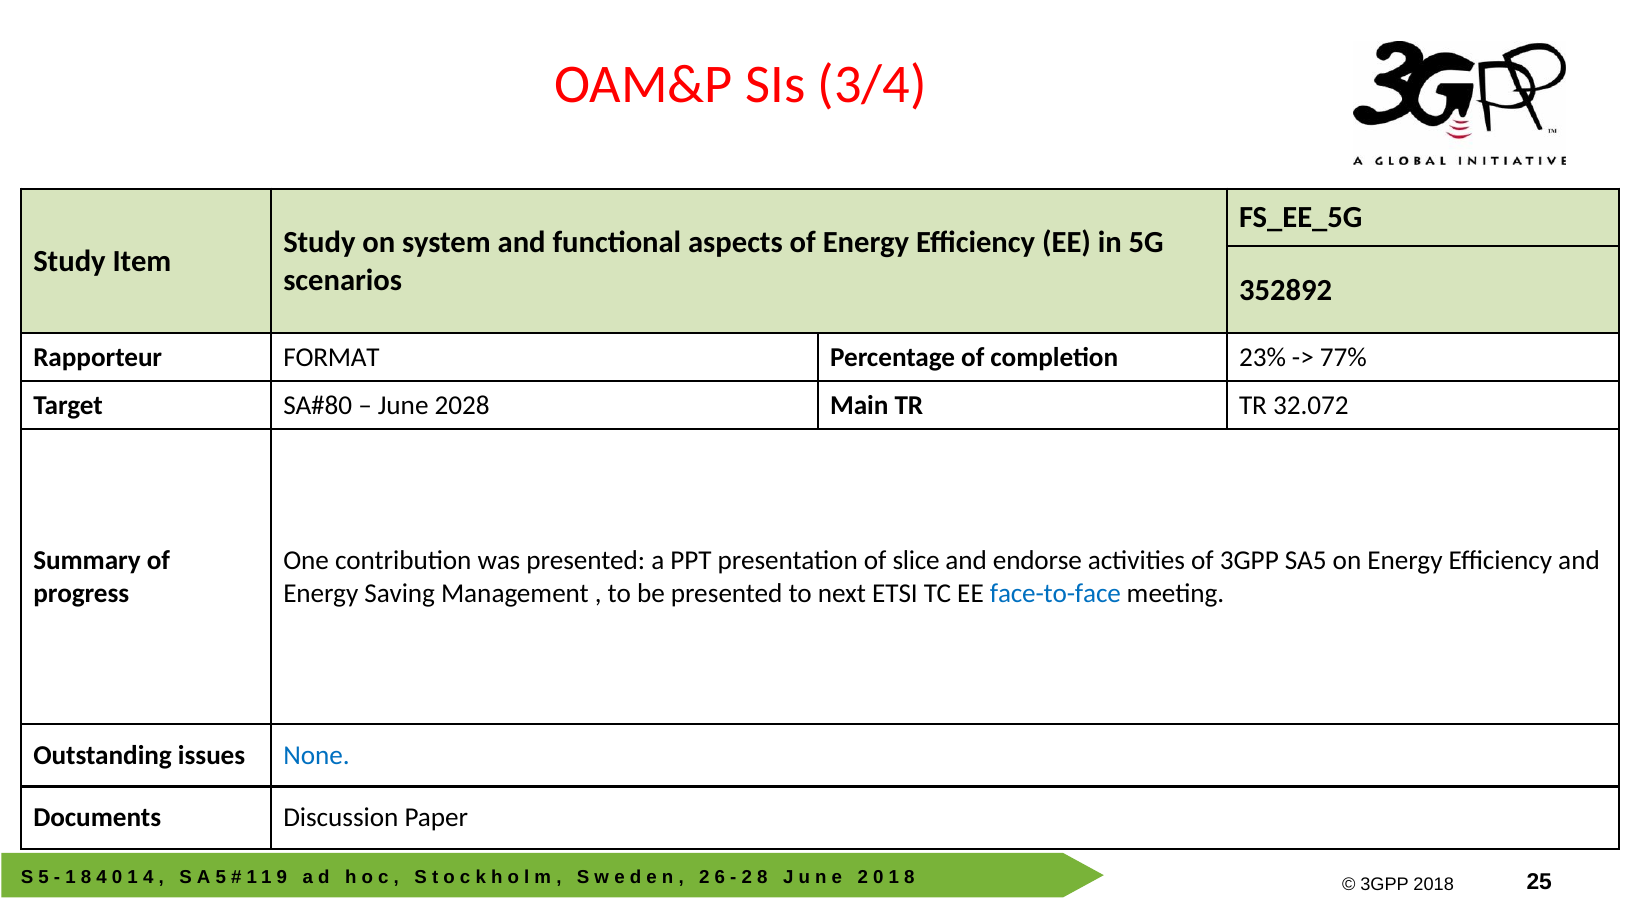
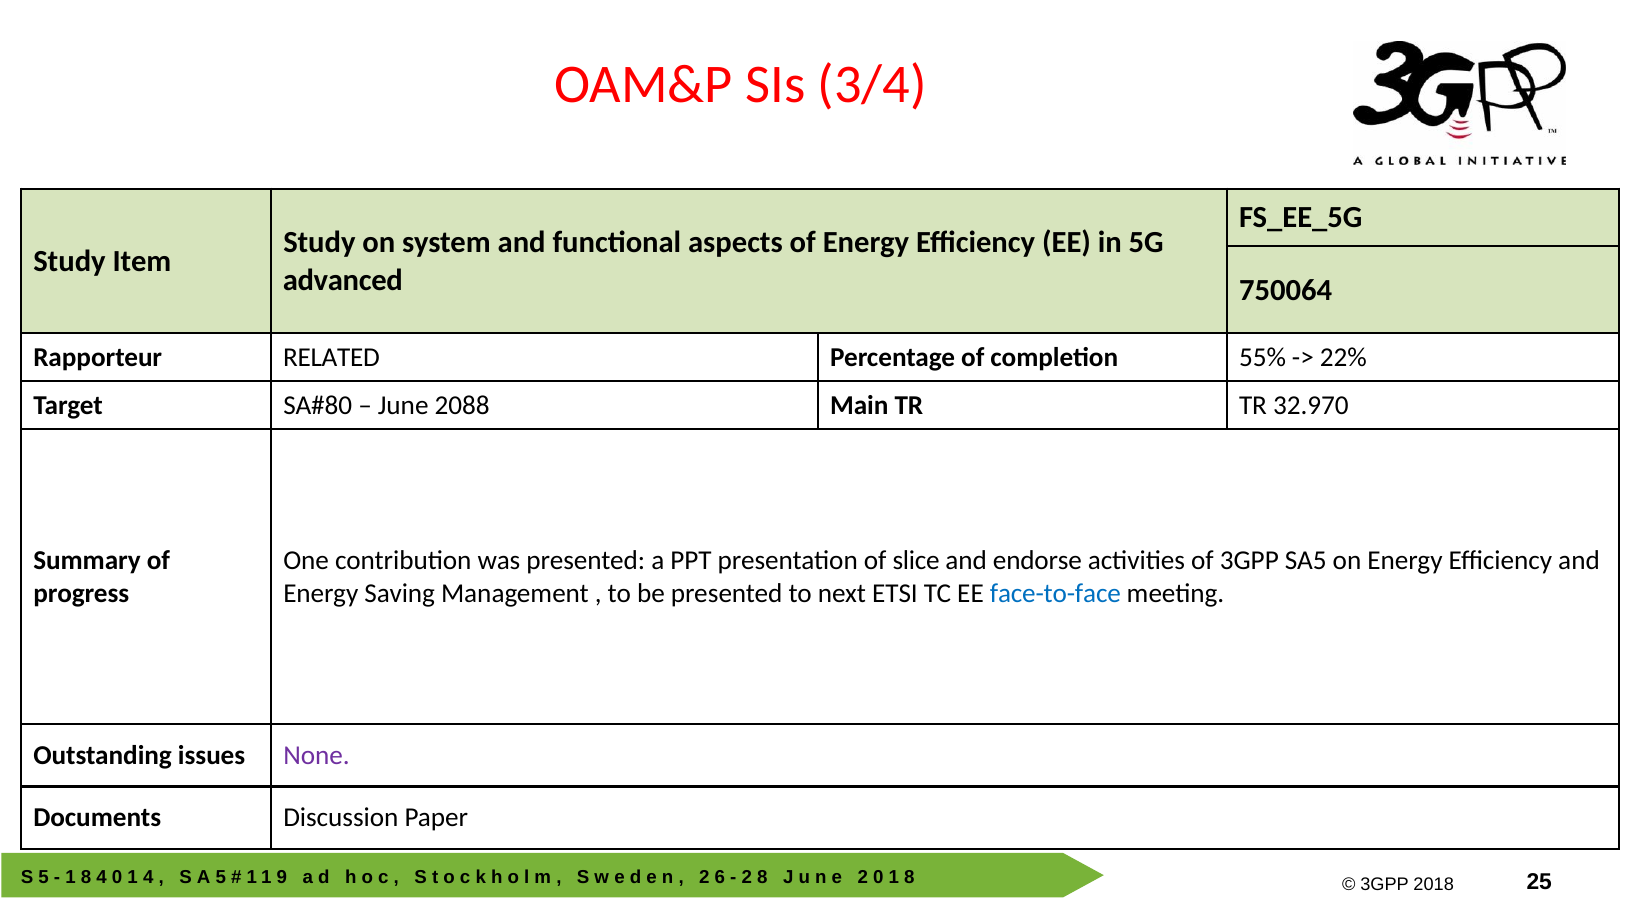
scenarios: scenarios -> advanced (343, 280)
352892: 352892 -> 750064 (1286, 290)
FORMAT: FORMAT -> RELATED (331, 358)
23%: 23% -> 55% (1263, 358)
77%: 77% -> 22% (1343, 358)
2028: 2028 -> 2088 (462, 405)
32.072: 32.072 -> 32.970 (1311, 405)
None colour: blue -> purple (316, 756)
